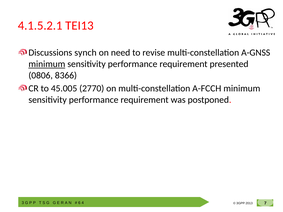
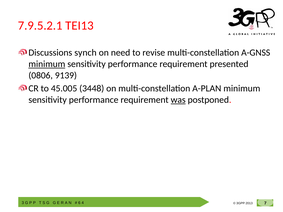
4.1.5.2.1: 4.1.5.2.1 -> 7.9.5.2.1 (40, 26)
8366: 8366 -> 9139 (66, 75)
2770: 2770 -> 3448 (92, 89)
A-FCCH: A-FCCH -> A-PLAN (207, 89)
was underline: none -> present (178, 100)
